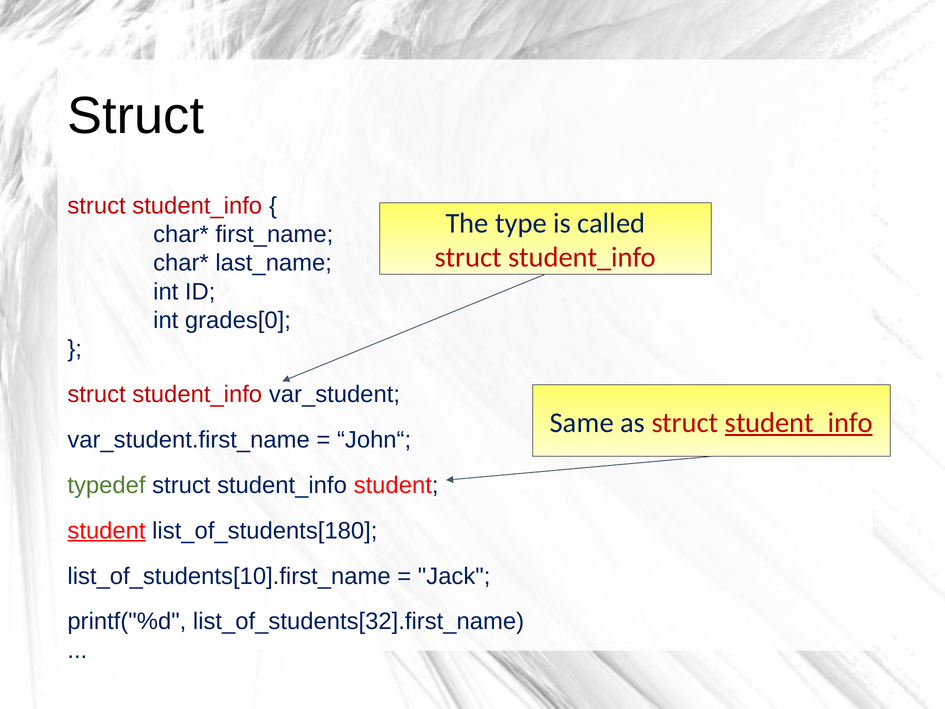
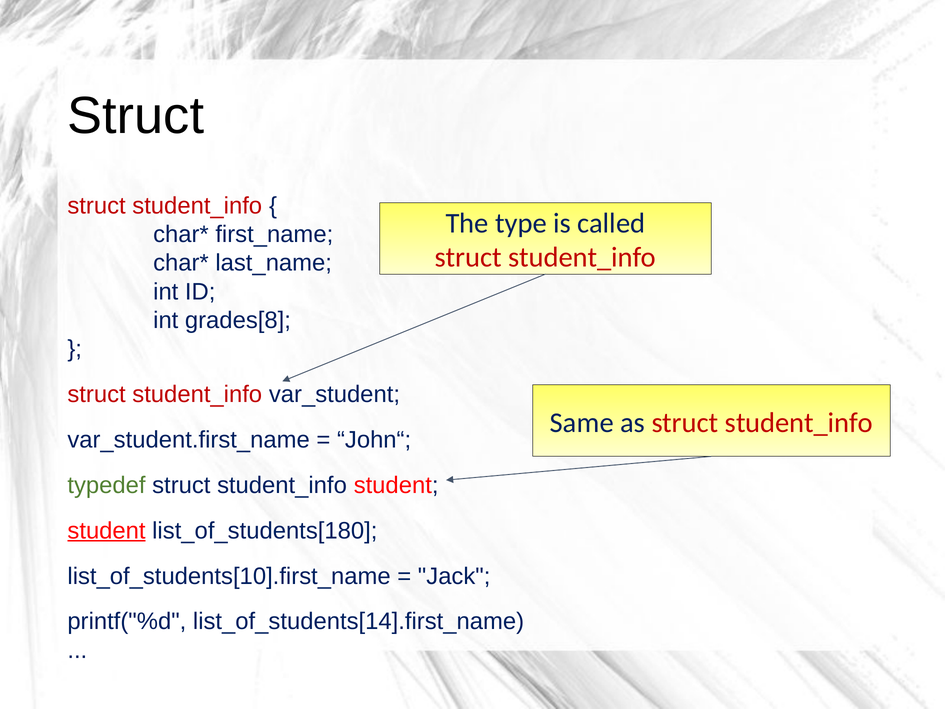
grades[0: grades[0 -> grades[8 (238, 320)
student_info underline: present -> none (799, 422)
list_of_students[32].first_name: list_of_students[32].first_name -> list_of_students[14].first_name (359, 621)
